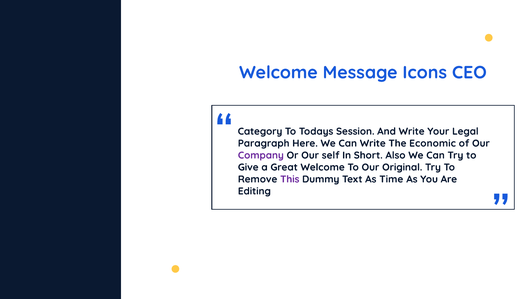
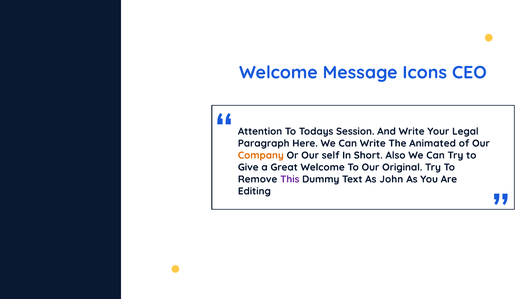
Category: Category -> Attention (260, 131)
Economic: Economic -> Animated (433, 143)
Company colour: purple -> orange (261, 155)
Time: Time -> John (391, 179)
